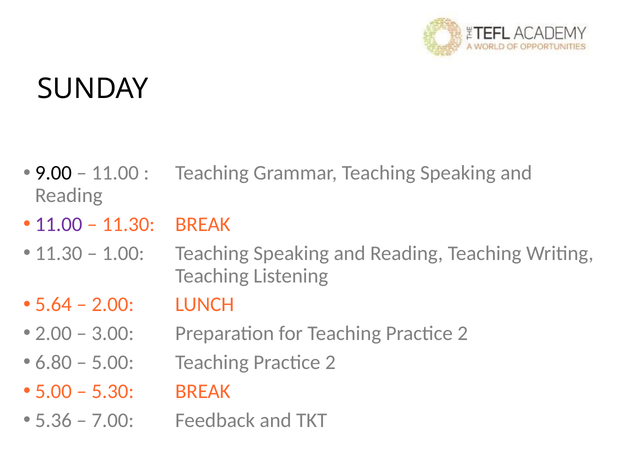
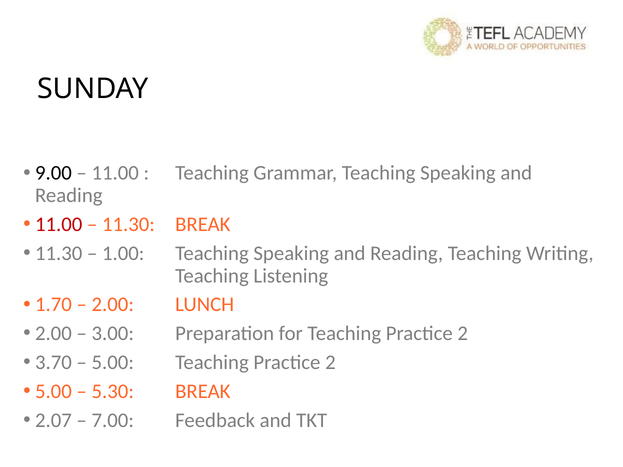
11.00 colour: purple -> red (59, 224)
5.64: 5.64 -> 1.70 (53, 305)
6.80: 6.80 -> 3.70 (53, 363)
5.36: 5.36 -> 2.07 (53, 420)
